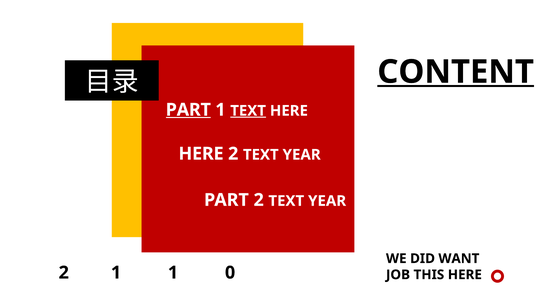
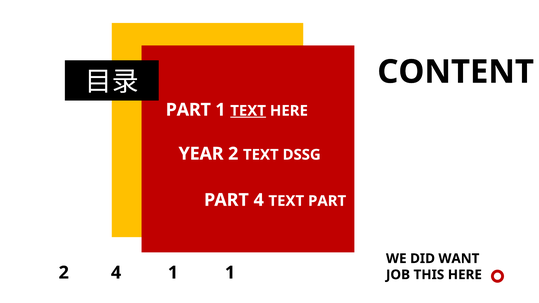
CONTENT underline: present -> none (456, 72)
PART underline: present -> none (188, 110)
HERE: HERE -> YEAR (201, 154)
YEAR: YEAR -> DSSG (302, 155)
PART 2: 2 -> 4 (259, 200)
YEAR: YEAR -> PART (327, 201)
2 1: 1 -> 4 (116, 273)
1 0: 0 -> 1 (230, 273)
